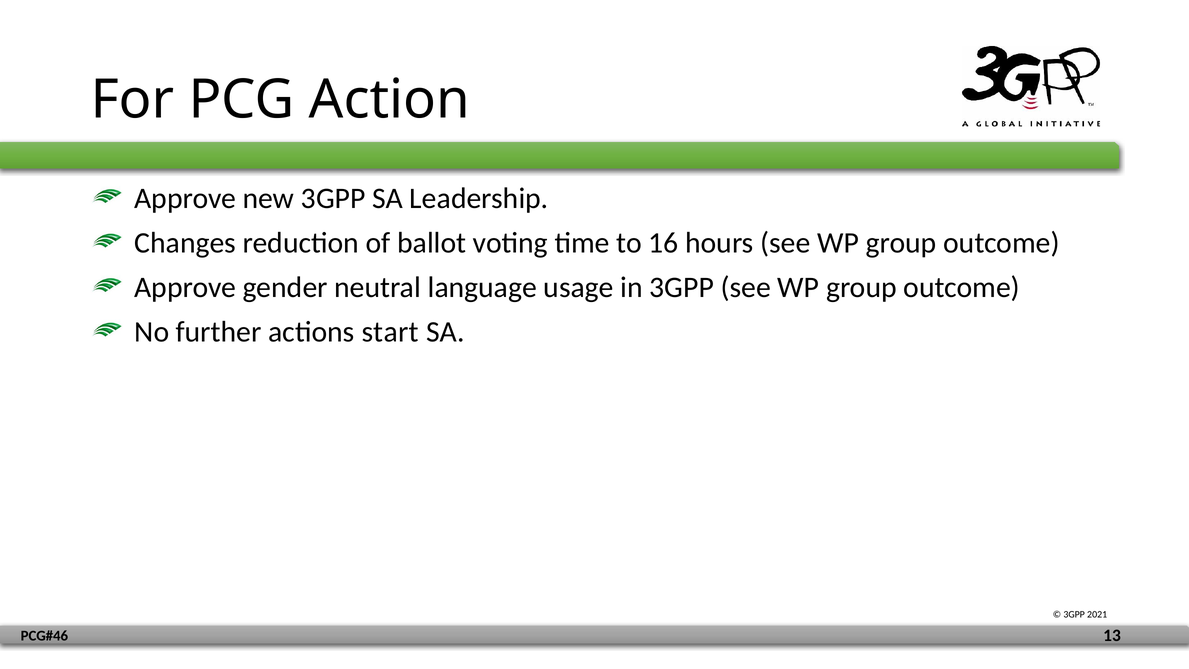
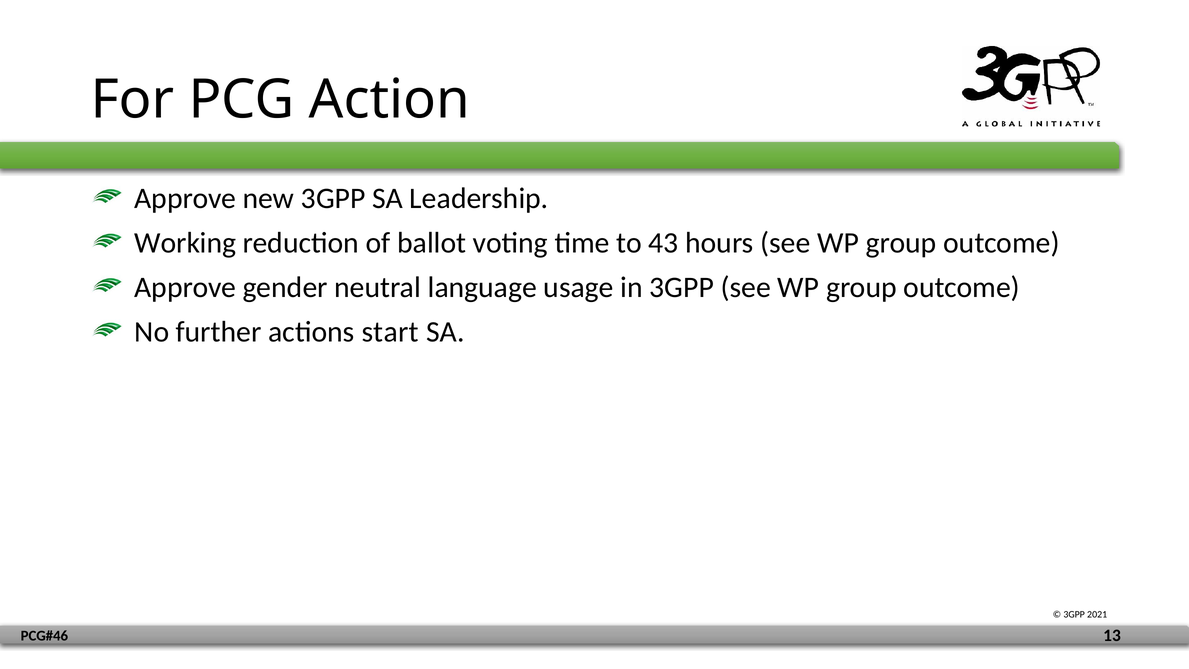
Changes: Changes -> Working (185, 243)
16: 16 -> 43 (663, 243)
